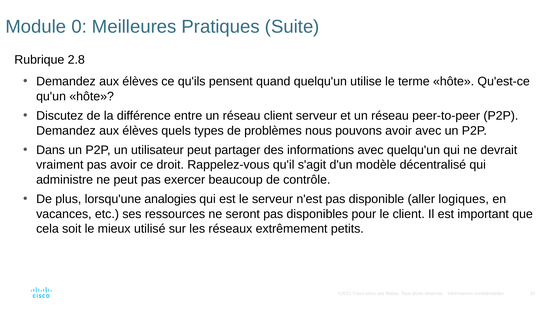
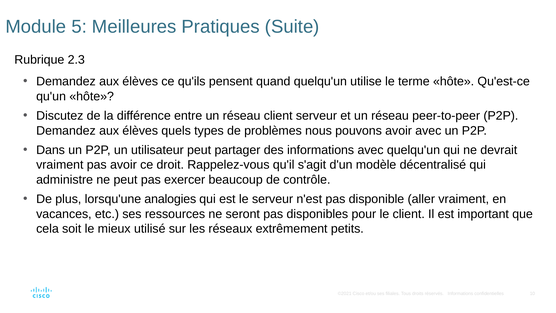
0: 0 -> 5 (79, 27)
2.8: 2.8 -> 2.3 (76, 60)
aller logiques: logiques -> vraiment (464, 199)
